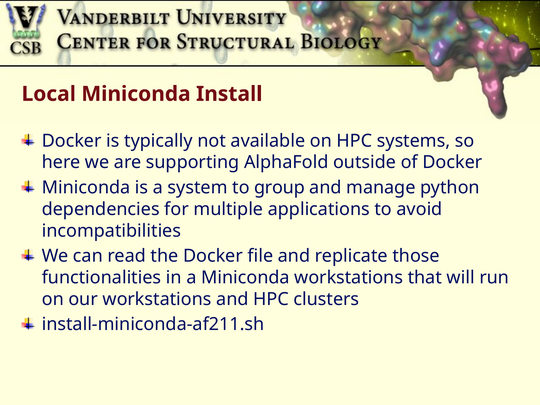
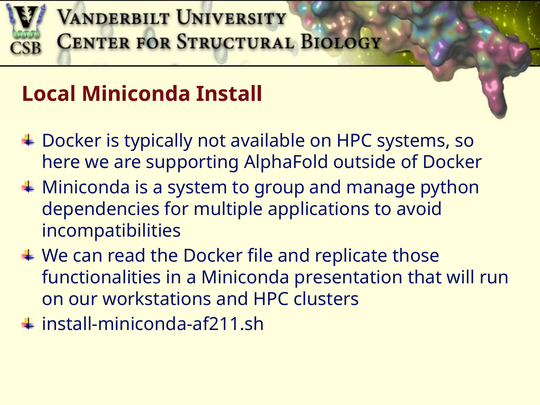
Miniconda workstations: workstations -> presentation (349, 278)
